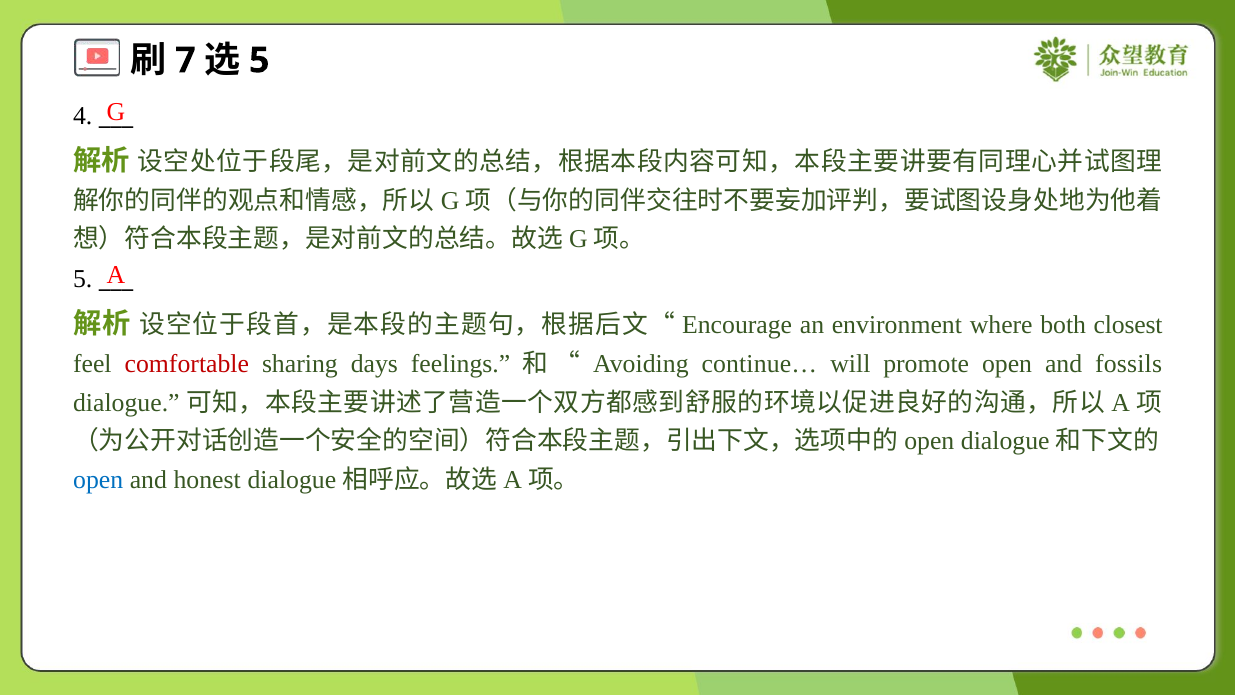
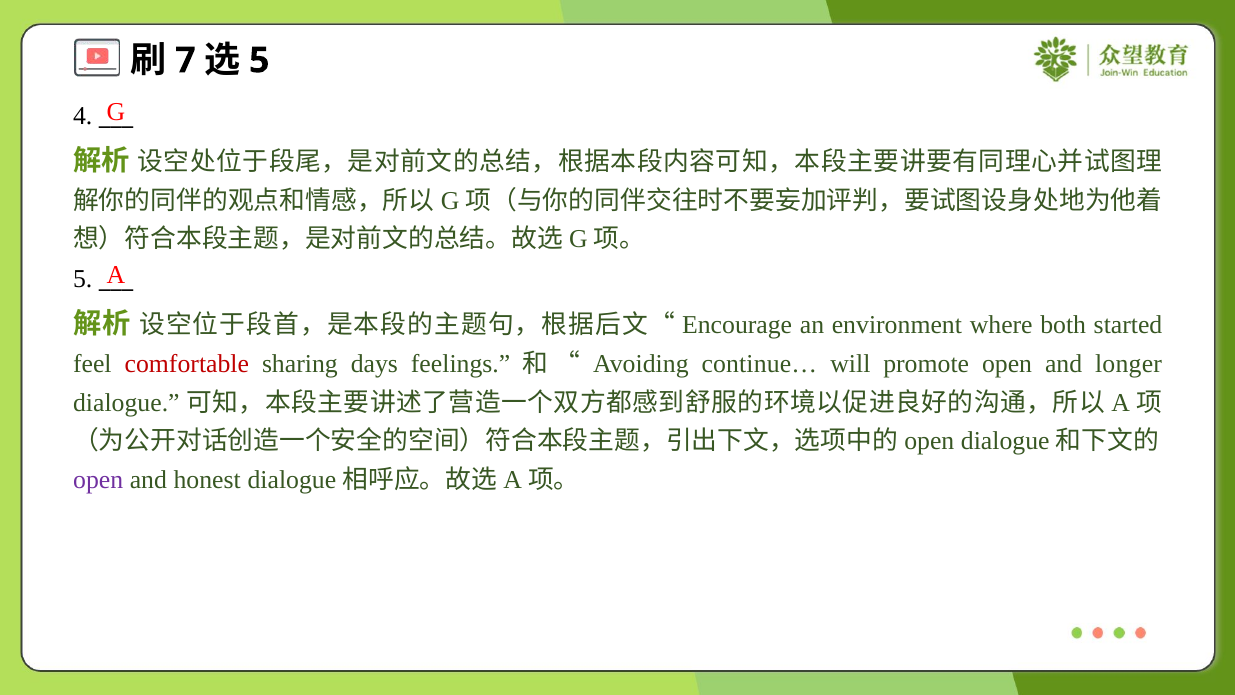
closest: closest -> started (1128, 325)
fossils: fossils -> longer (1129, 364)
open colour: blue -> purple (98, 480)
